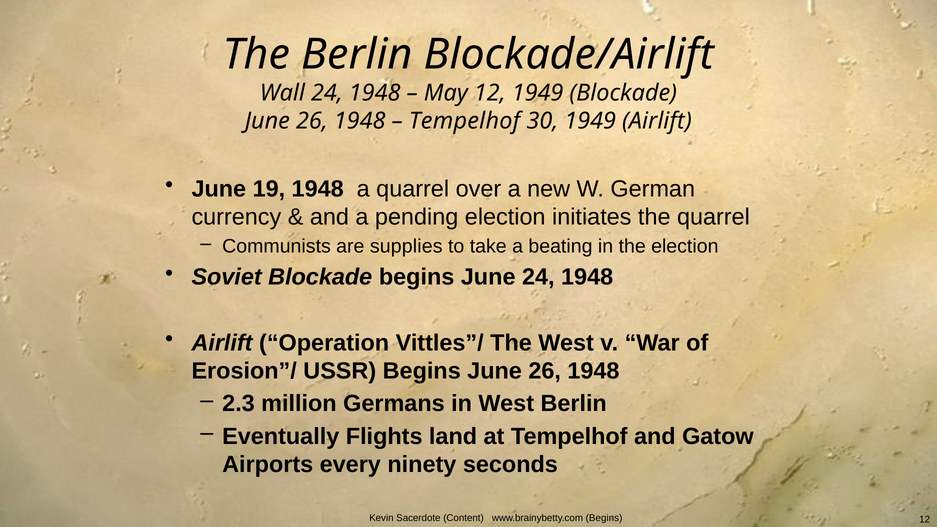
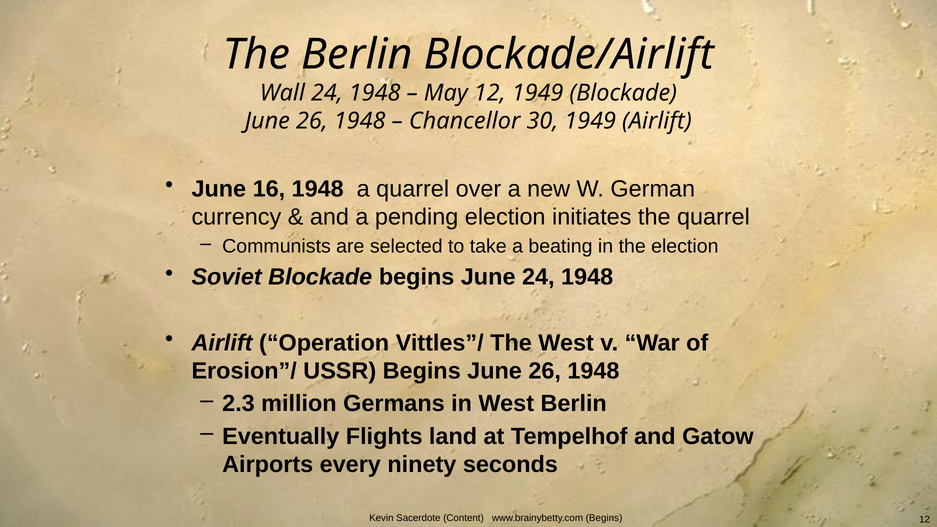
Tempelhof: Tempelhof -> Chancellor (465, 121)
19: 19 -> 16 (269, 189)
supplies: supplies -> selected (406, 247)
